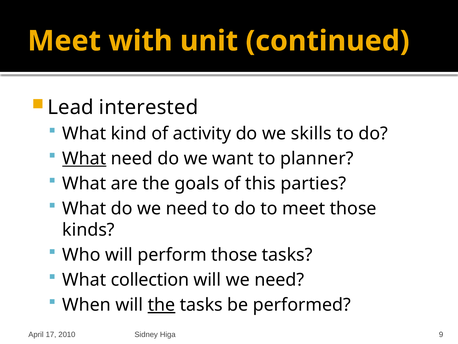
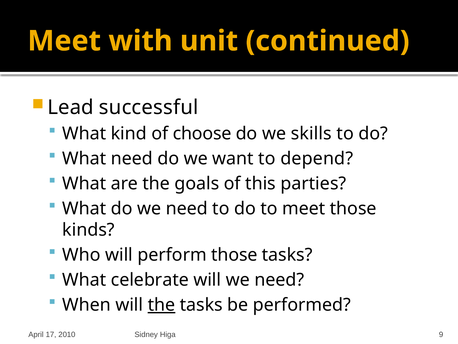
interested: interested -> successful (149, 107)
activity: activity -> choose (202, 133)
What underline: present -> none (84, 158)
planner: planner -> depend (317, 158)
collection: collection -> celebrate (150, 280)
